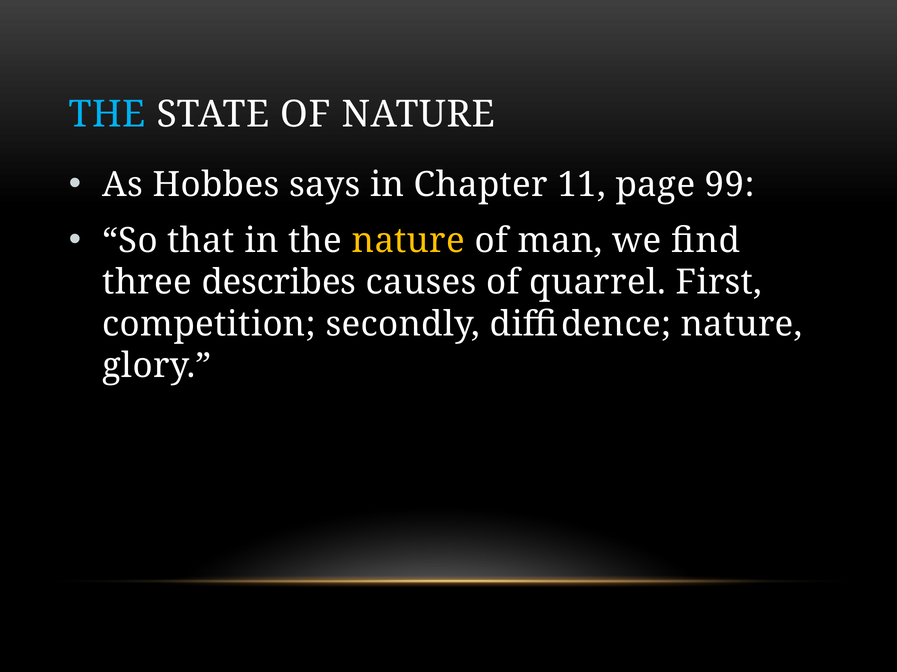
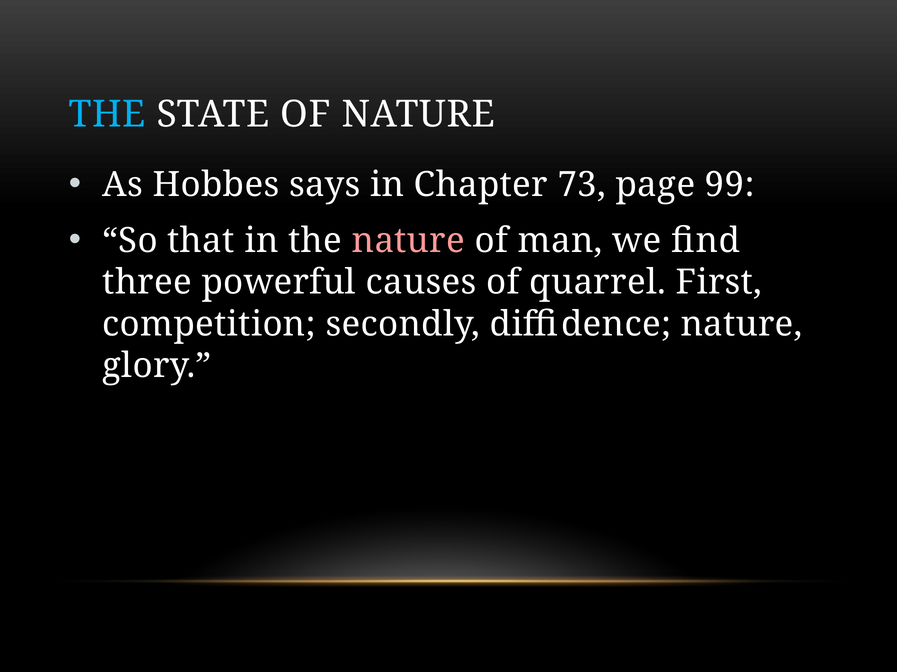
11: 11 -> 73 (582, 185)
nature colour: yellow -> pink (408, 241)
describes: describes -> powerful (279, 283)
